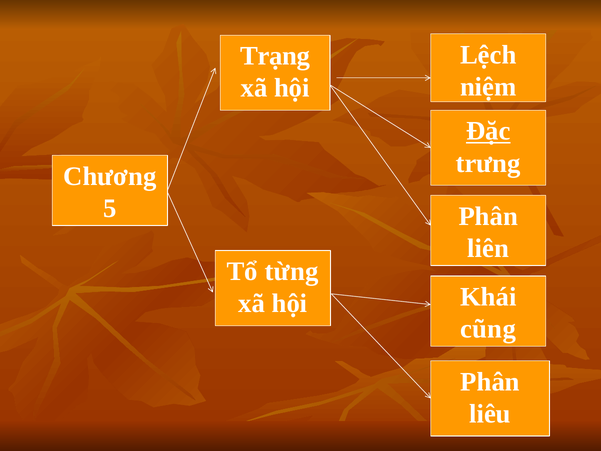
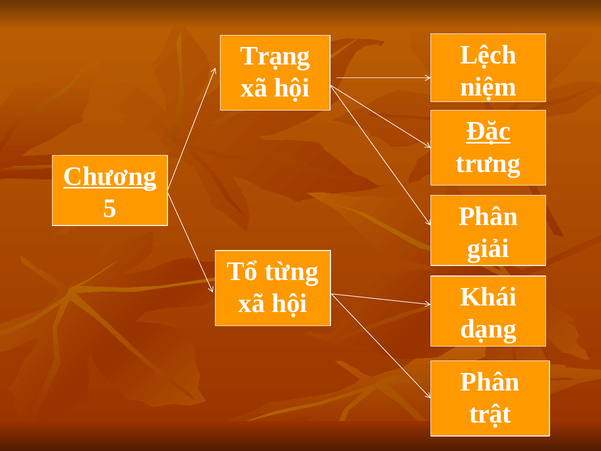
Chương underline: none -> present (110, 176)
liên: liên -> giải (488, 248)
cũng: cũng -> dạng (488, 329)
liêu: liêu -> trật (490, 414)
